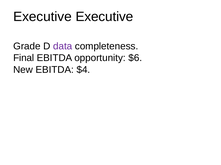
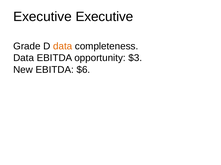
data colour: purple -> orange (63, 46)
Final: Final -> Data (24, 58)
$6: $6 -> $3 (135, 58)
$4: $4 -> $6 (83, 70)
